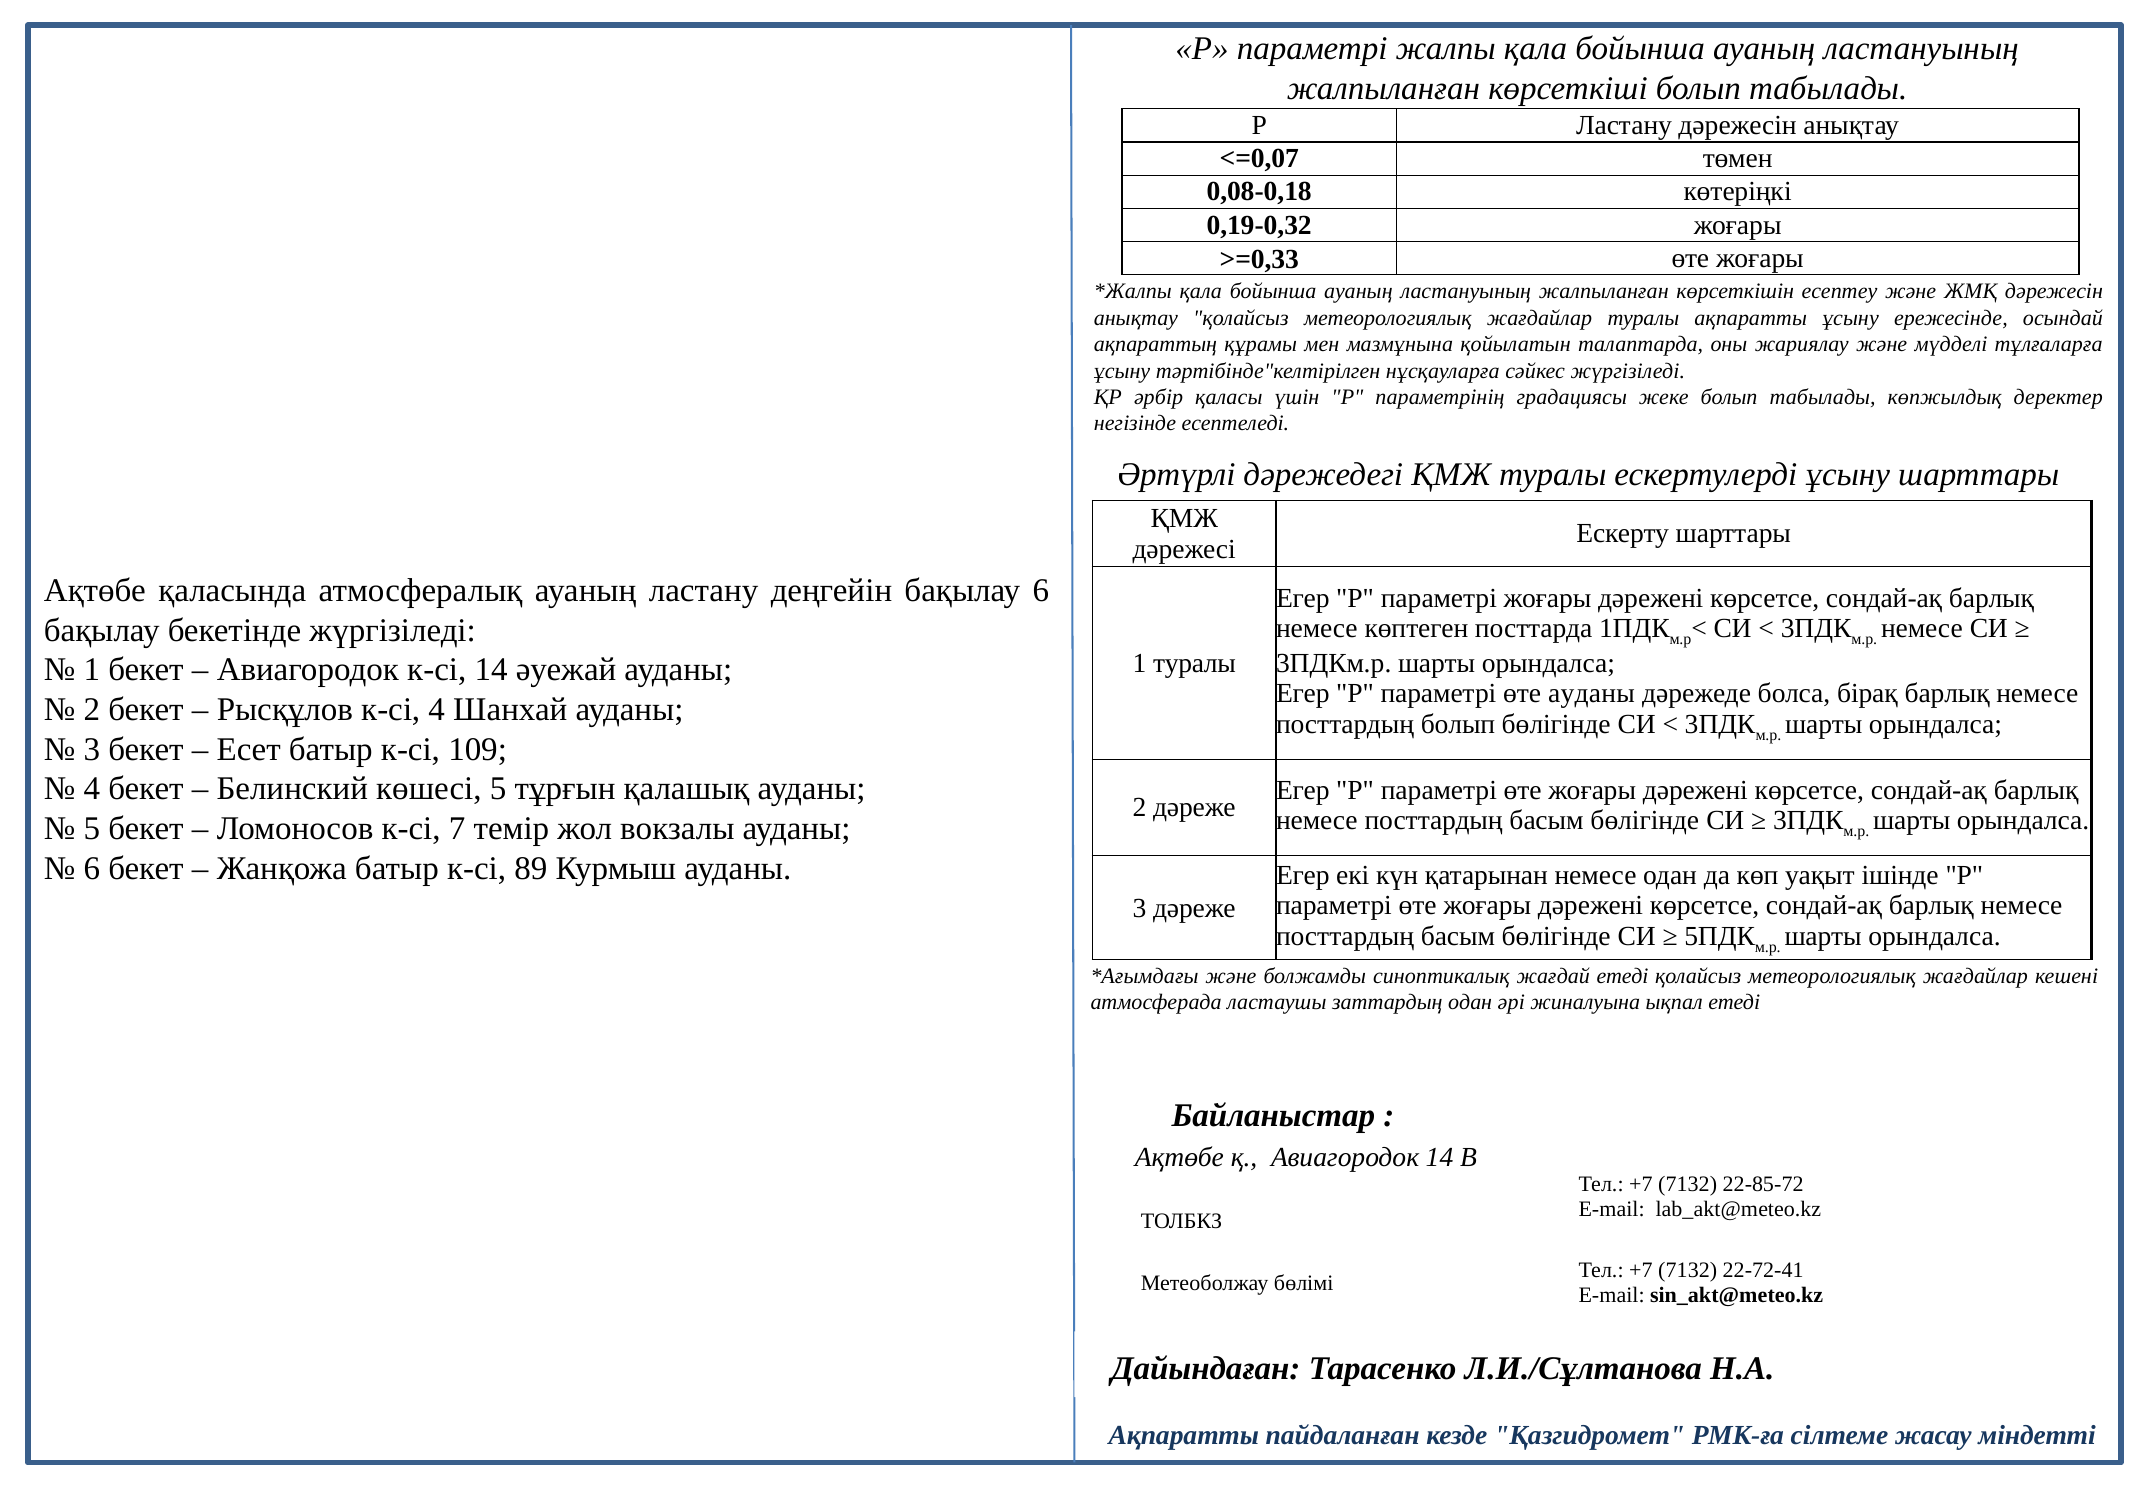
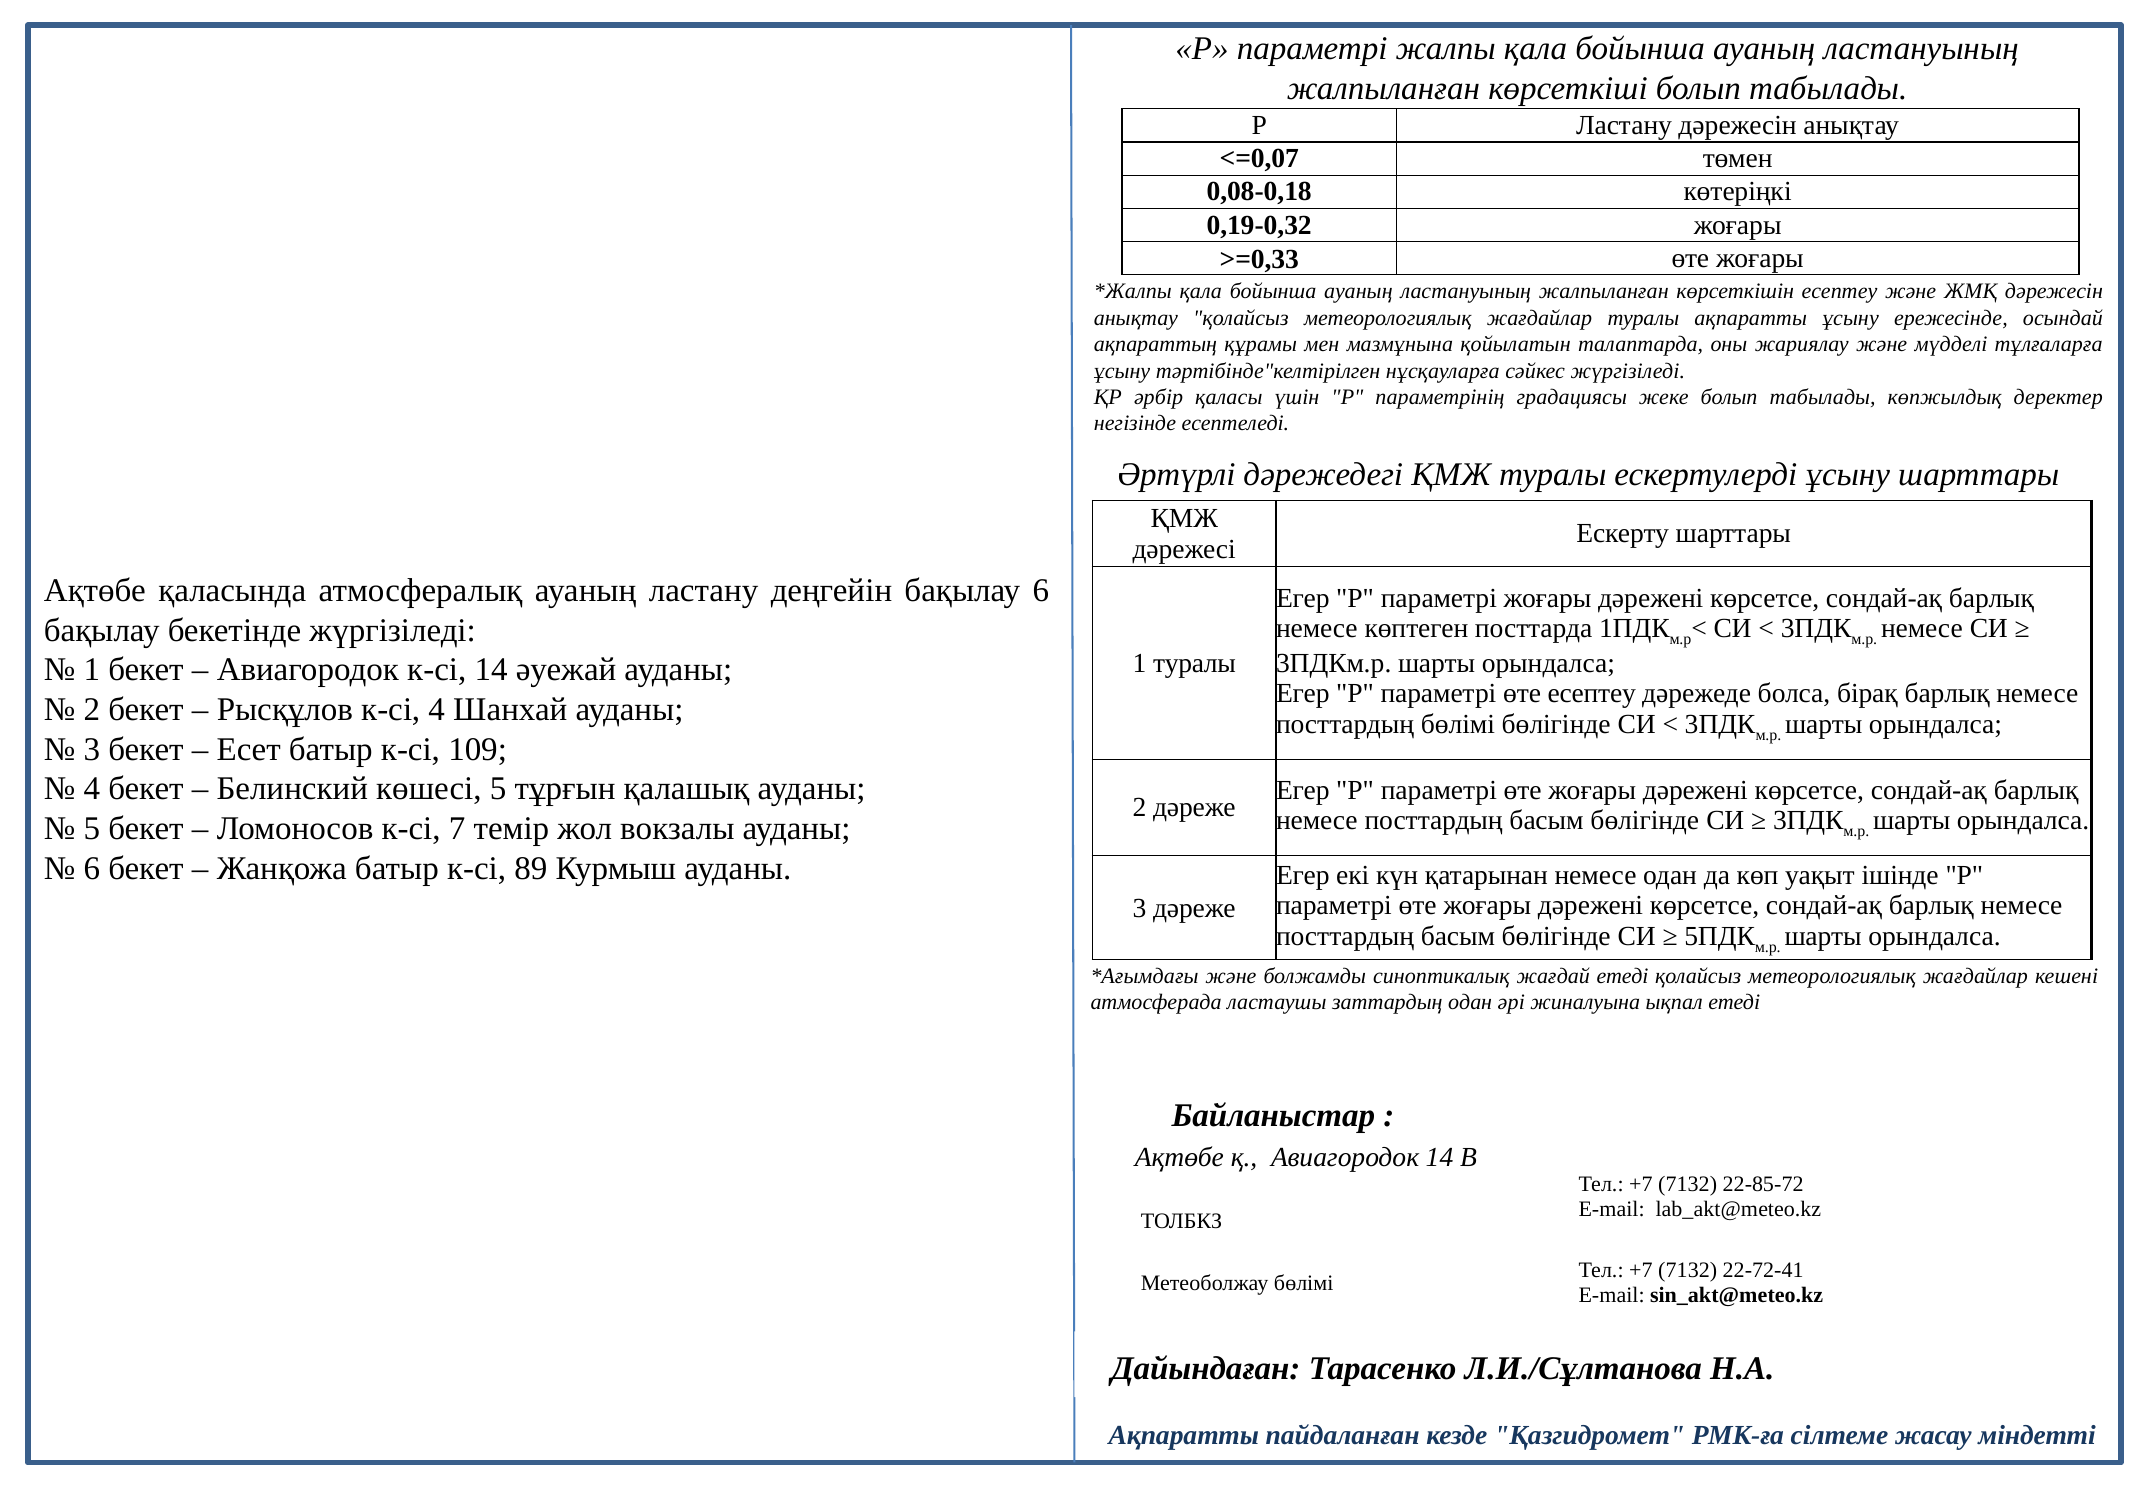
өте ауданы: ауданы -> есептеу (1592, 694)
посттардың болып: болып -> бөлімі (1458, 724)
